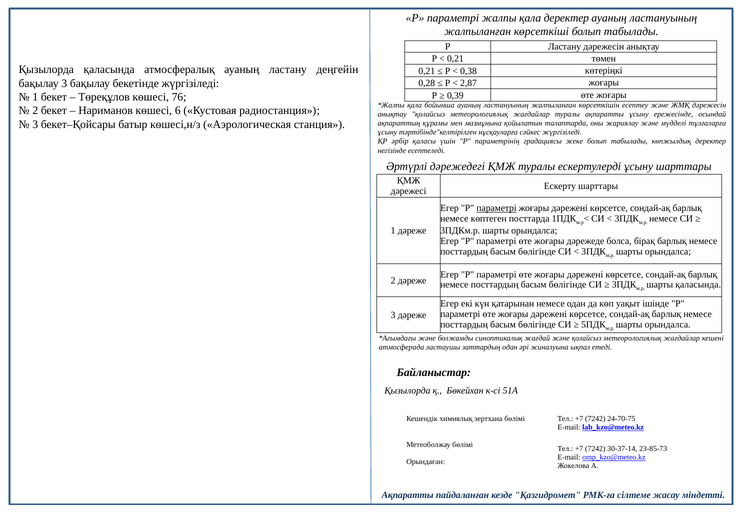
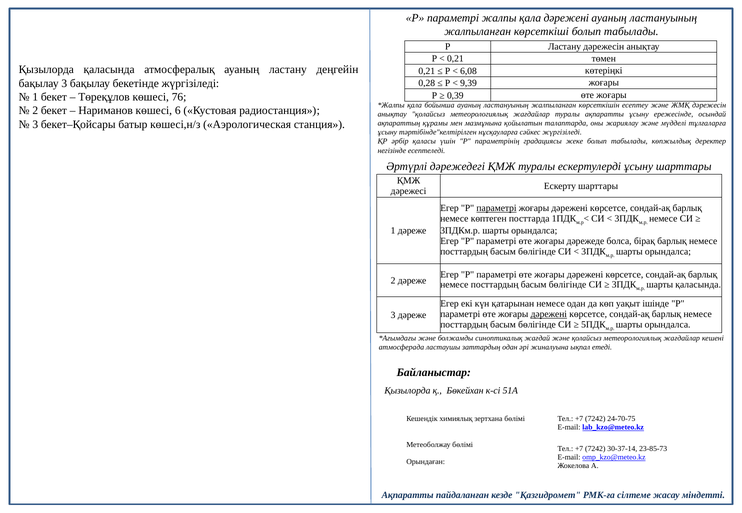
қала деректер: деректер -> дәрежені (566, 18)
0,38: 0,38 -> 6,08 (469, 71)
2,87: 2,87 -> 9,39 (469, 83)
дәрежені underline: none -> present (549, 315)
